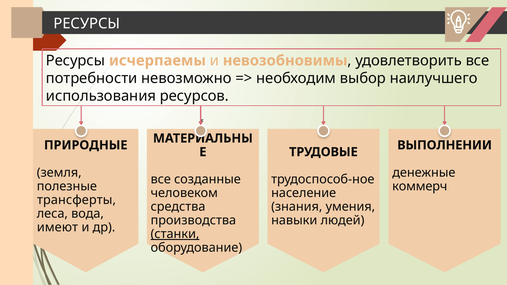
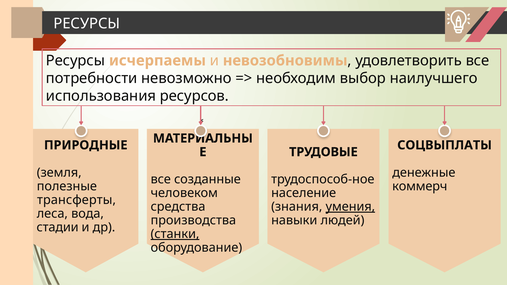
ВЫПОЛНЕНИИ: ВЫПОЛНЕНИИ -> СОЦВЫПЛАТЫ (445, 145)
умения underline: none -> present (350, 207)
имеют: имеют -> стадии (58, 227)
